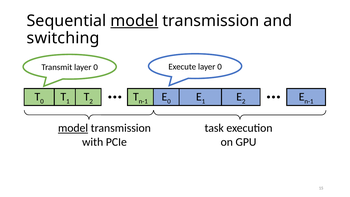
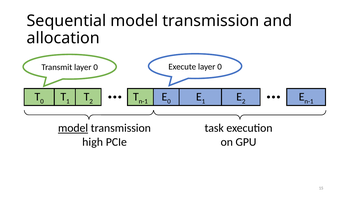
model underline: present -> none (134, 21)
switching: switching -> allocation (63, 38)
with: with -> high (93, 142)
